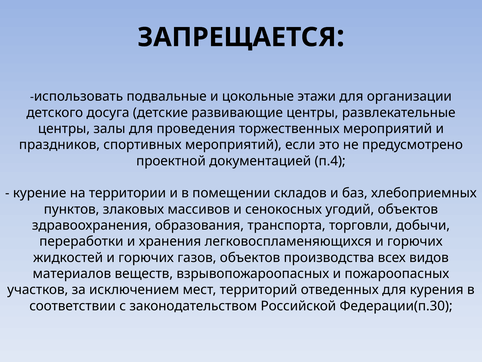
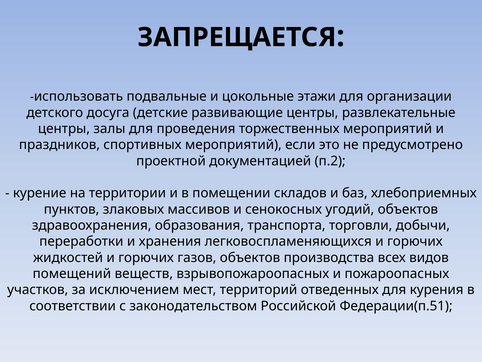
п.4: п.4 -> п.2 (330, 161)
материалов: материалов -> помещений (72, 273)
Федерации(п.30: Федерации(п.30 -> Федерации(п.51 (396, 306)
